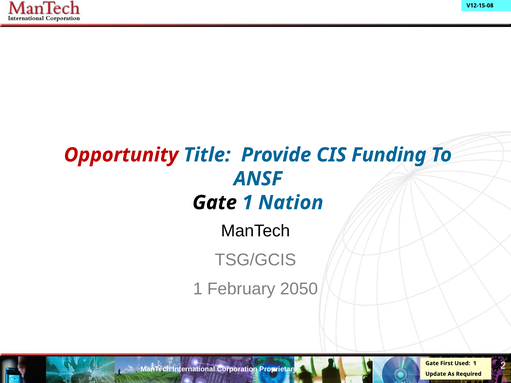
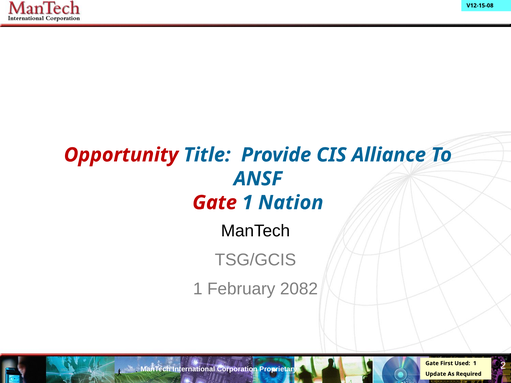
Funding: Funding -> Alliance (389, 155)
Gate colour: black -> red (215, 203)
2050: 2050 -> 2082 (299, 289)
